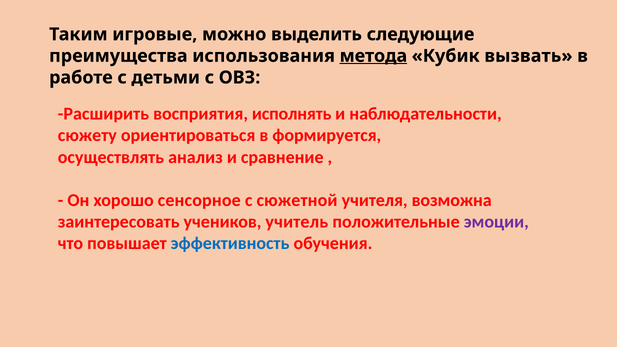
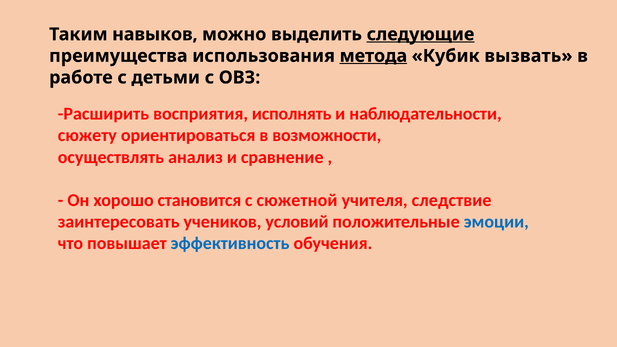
игровые: игровые -> навыков (155, 34)
следующие underline: none -> present (421, 34)
формируется: формируется -> возможности (327, 135)
сенсорное: сенсорное -> становится (199, 200)
возможна: возможна -> следствие (452, 200)
учитель: учитель -> условий (297, 222)
эмоции colour: purple -> blue (496, 222)
